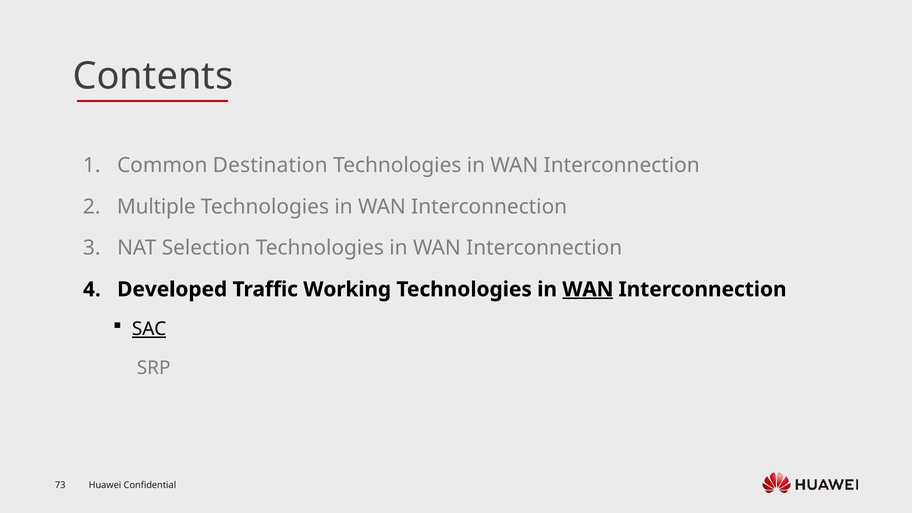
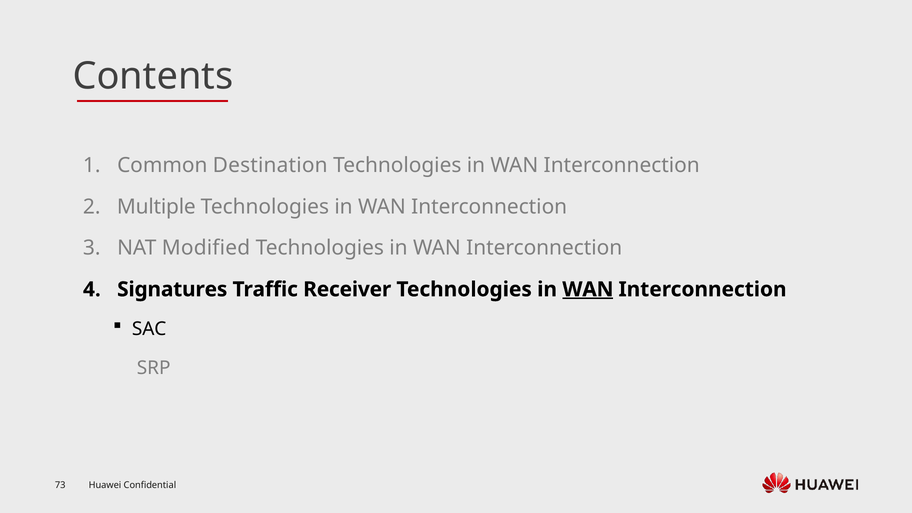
Selection: Selection -> Modified (206, 248)
Developed: Developed -> Signatures (172, 289)
Working: Working -> Receiver (347, 289)
SAC underline: present -> none (149, 329)
